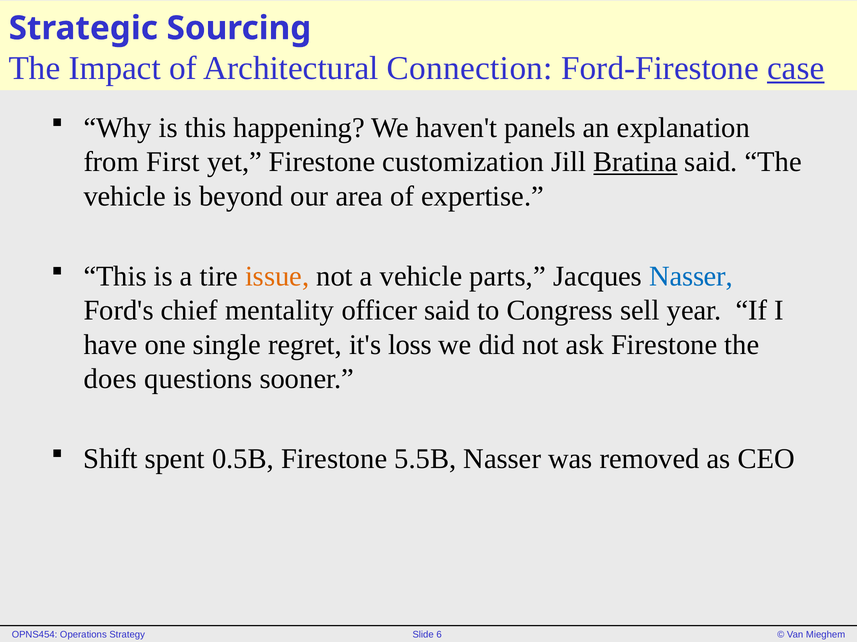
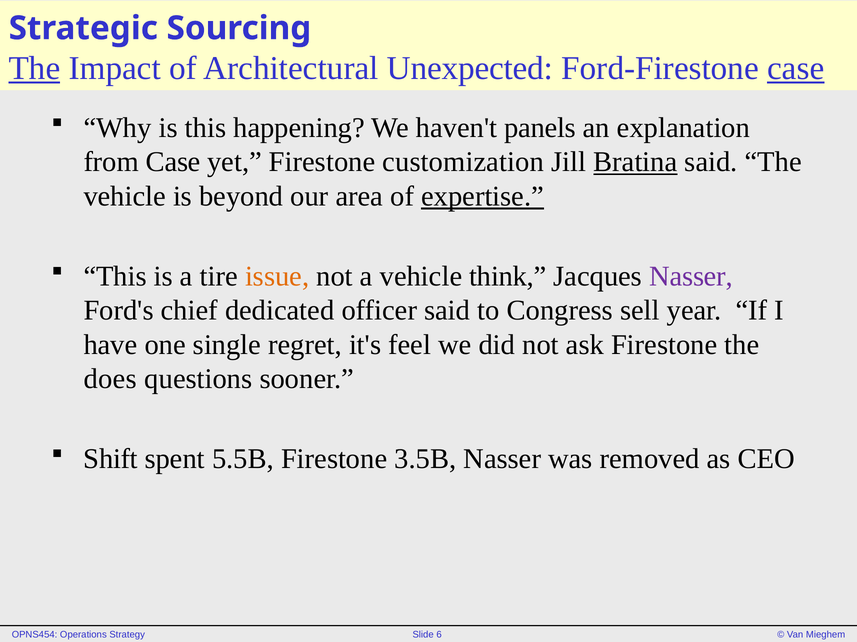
The underline: none -> present (34, 68)
Connection: Connection -> Unexpected (470, 68)
from First: First -> Case (173, 162)
expertise underline: none -> present (483, 196)
parts: parts -> think (508, 276)
Nasser colour: blue -> purple (691, 276)
mentality: mentality -> dedicated (280, 311)
loss: loss -> feel (410, 345)
0.5B: 0.5B -> 5.5B (243, 459)
5.5B: 5.5B -> 3.5B (425, 459)
